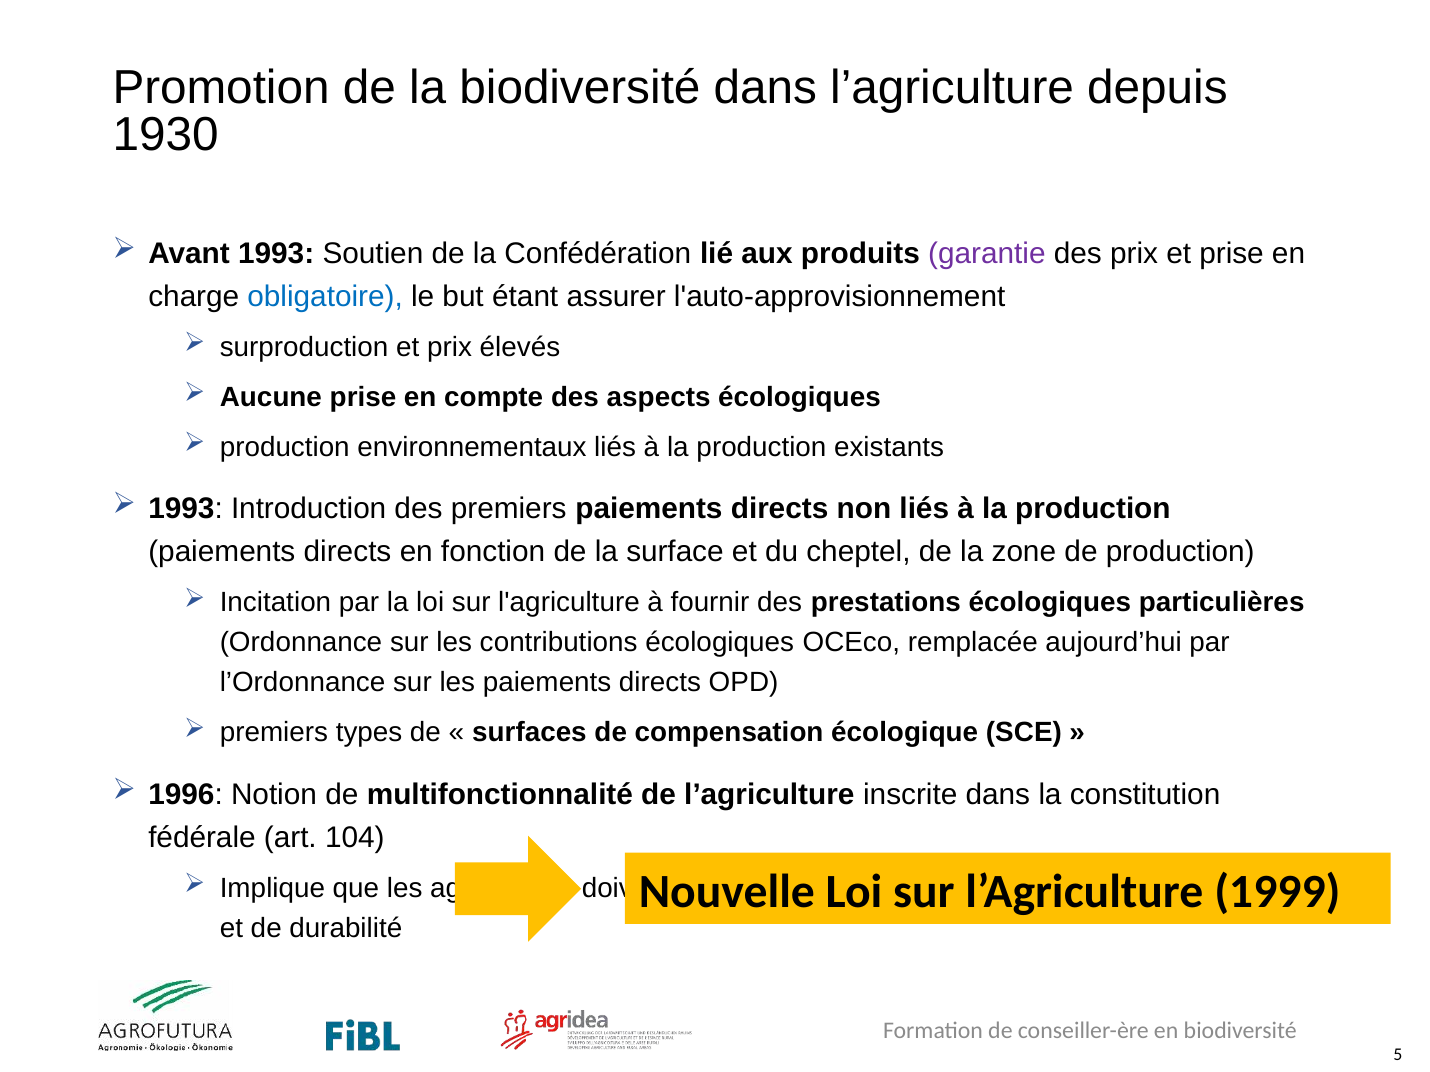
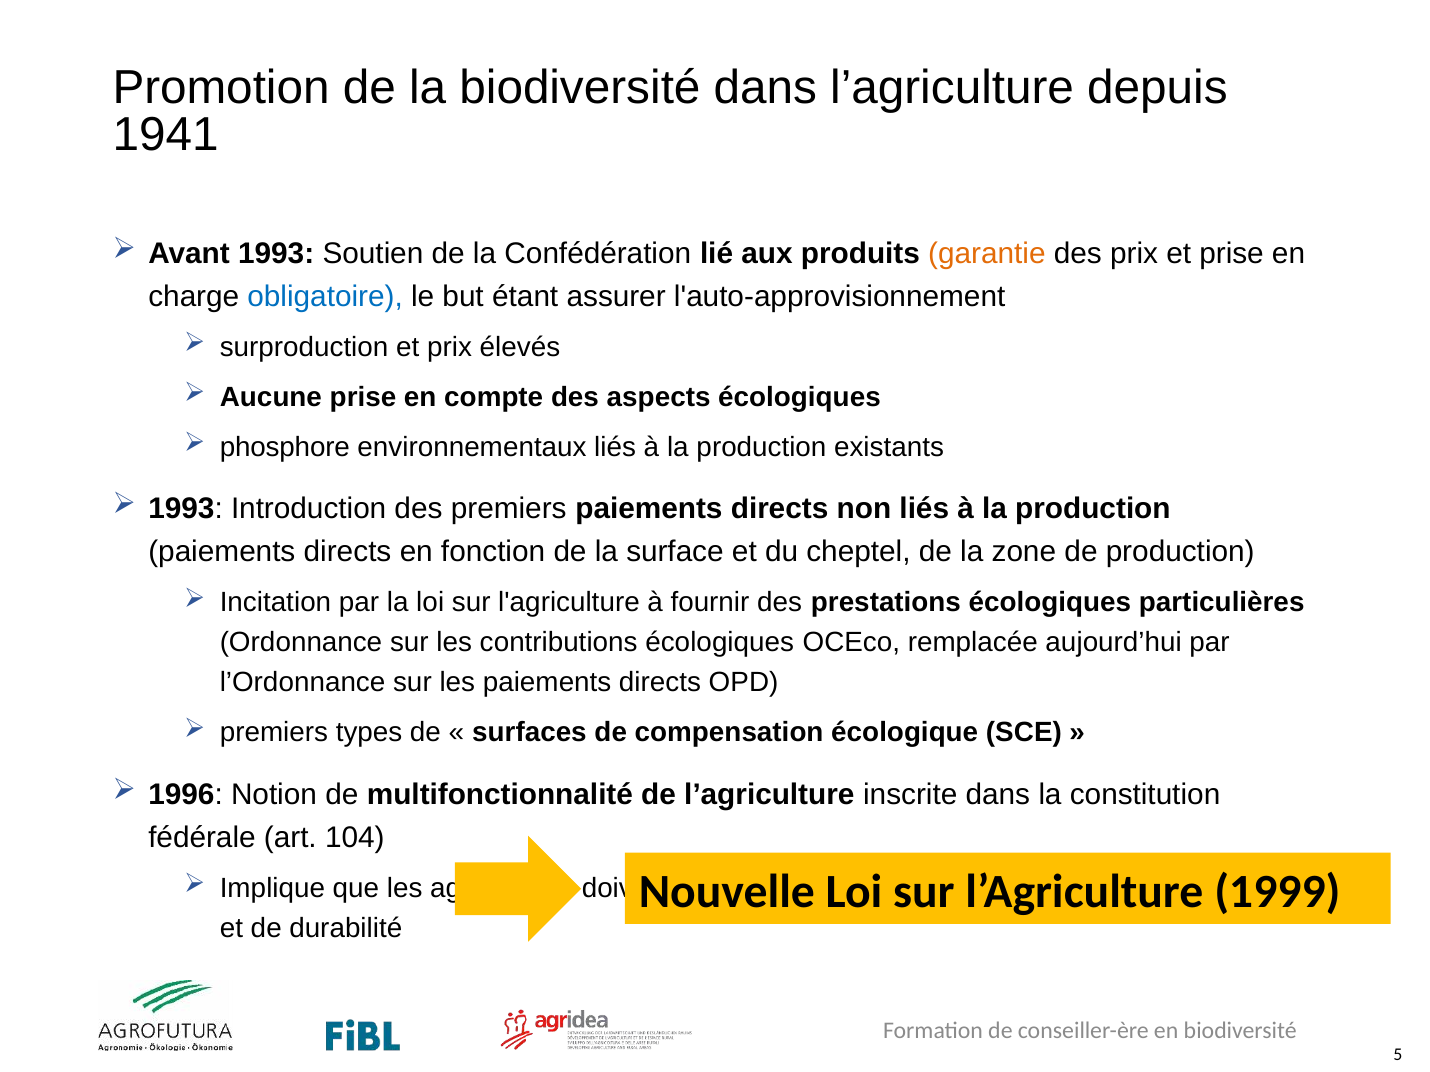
1930: 1930 -> 1941 (166, 135)
garantie colour: purple -> orange (987, 254)
production: production -> phosphore (285, 447)
